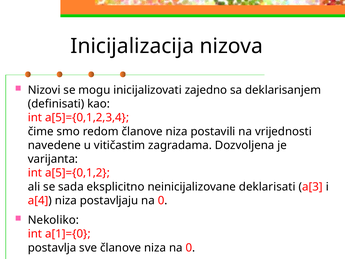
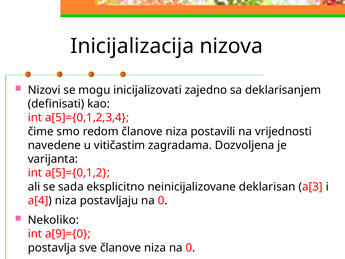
deklarisati: deklarisati -> deklarisan (267, 187)
a[1]={0: a[1]={0 -> a[9]={0 (68, 234)
